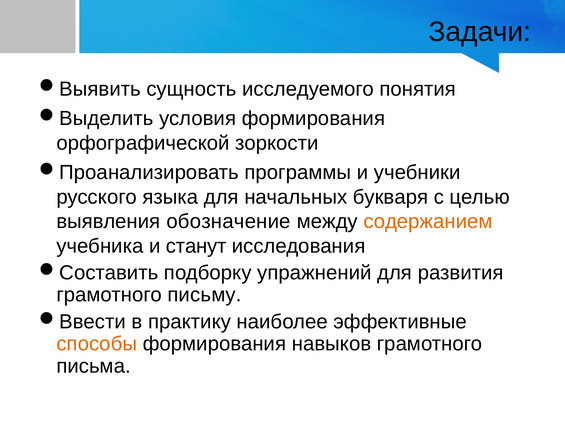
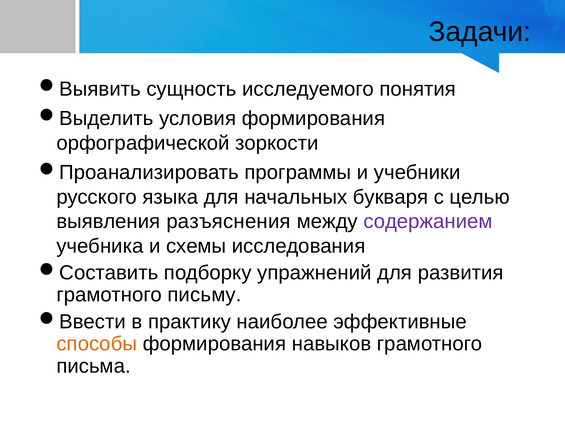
обозначение: обозначение -> разъяснения (229, 221)
содержанием colour: orange -> purple (428, 221)
станут: станут -> схемы (196, 246)
